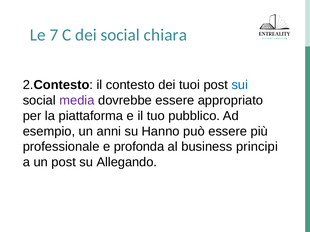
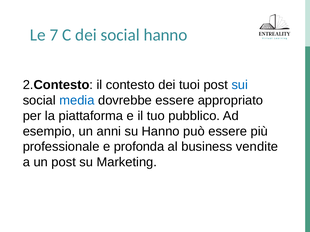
social chiara: chiara -> hanno (166, 35)
media colour: purple -> blue (77, 101)
principi: principi -> vendite (257, 147)
Allegando: Allegando -> Marketing (127, 163)
